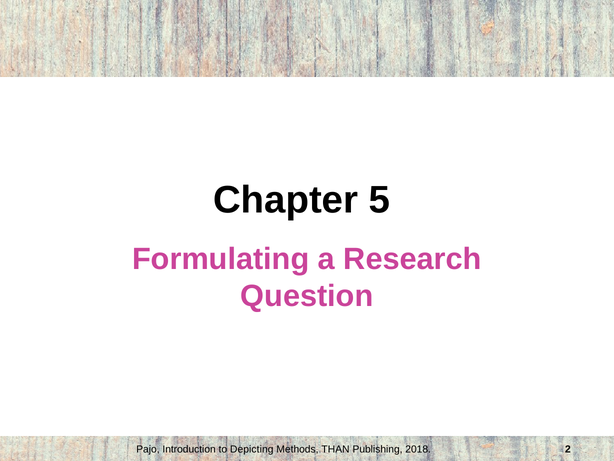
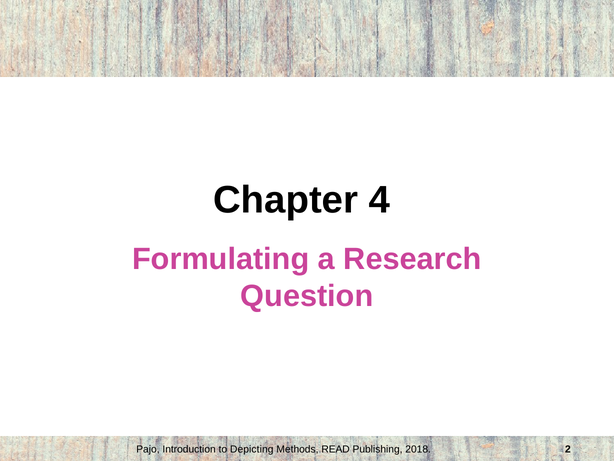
5: 5 -> 4 (379, 200)
THAN: THAN -> READ (336, 449)
